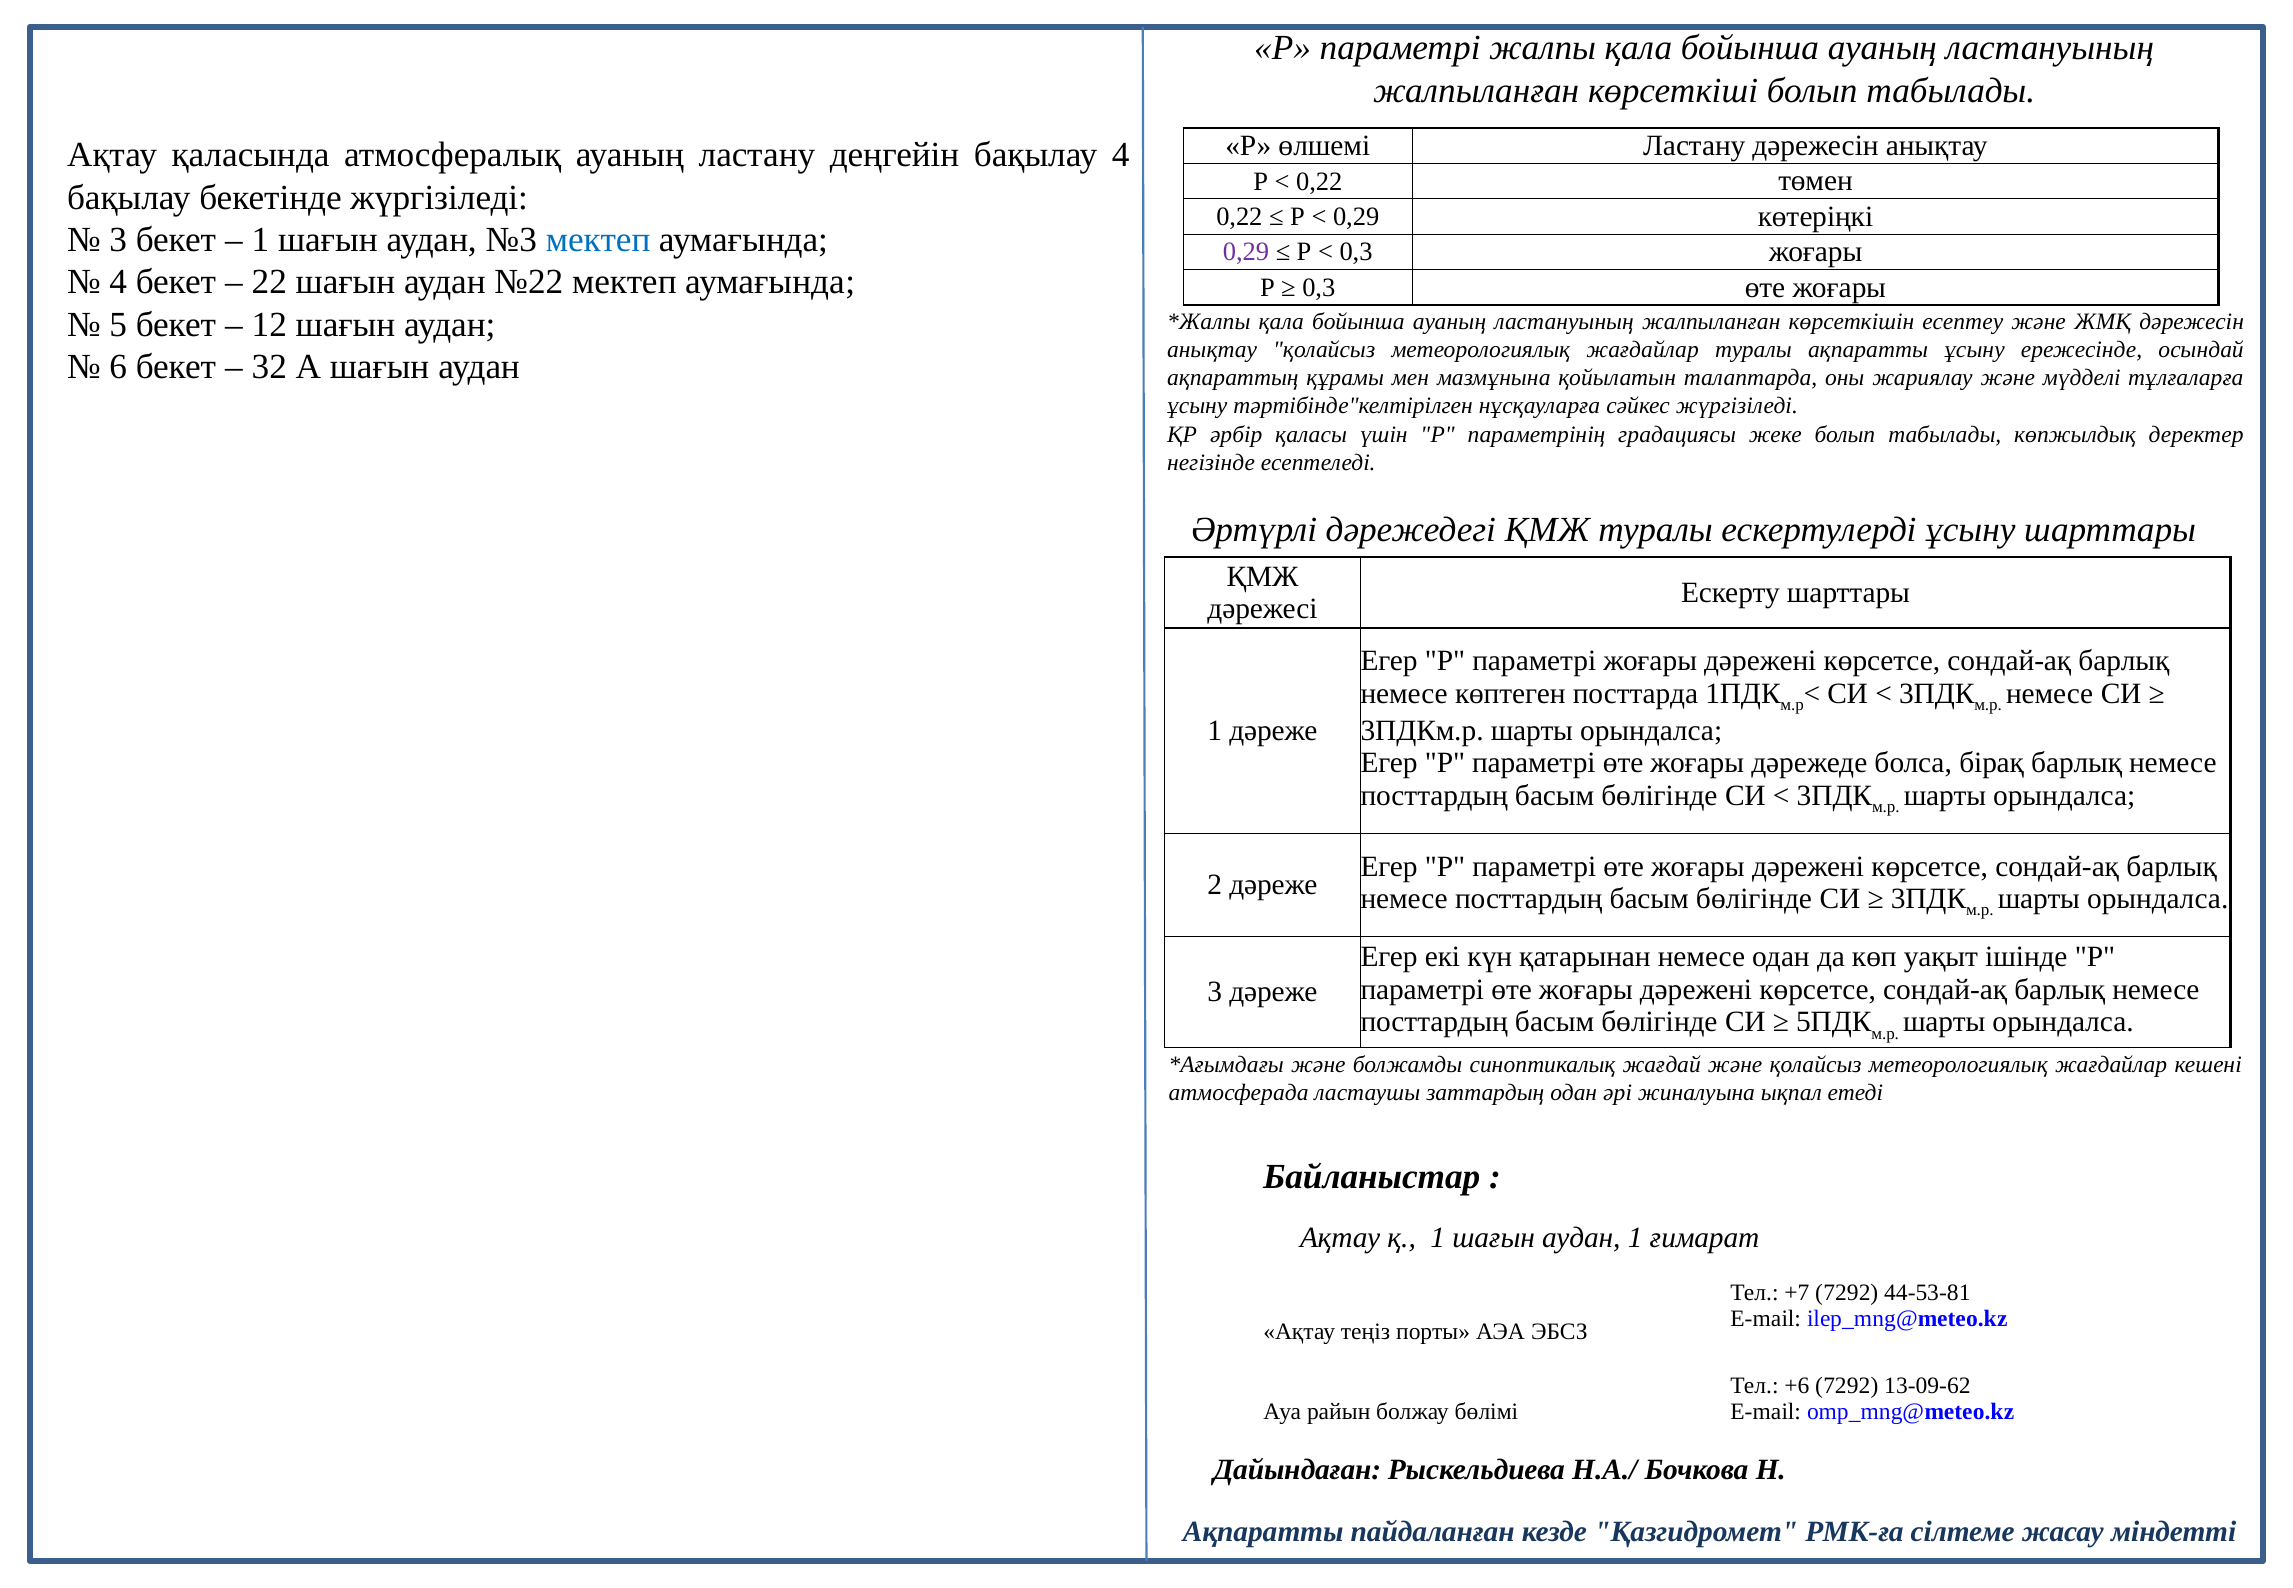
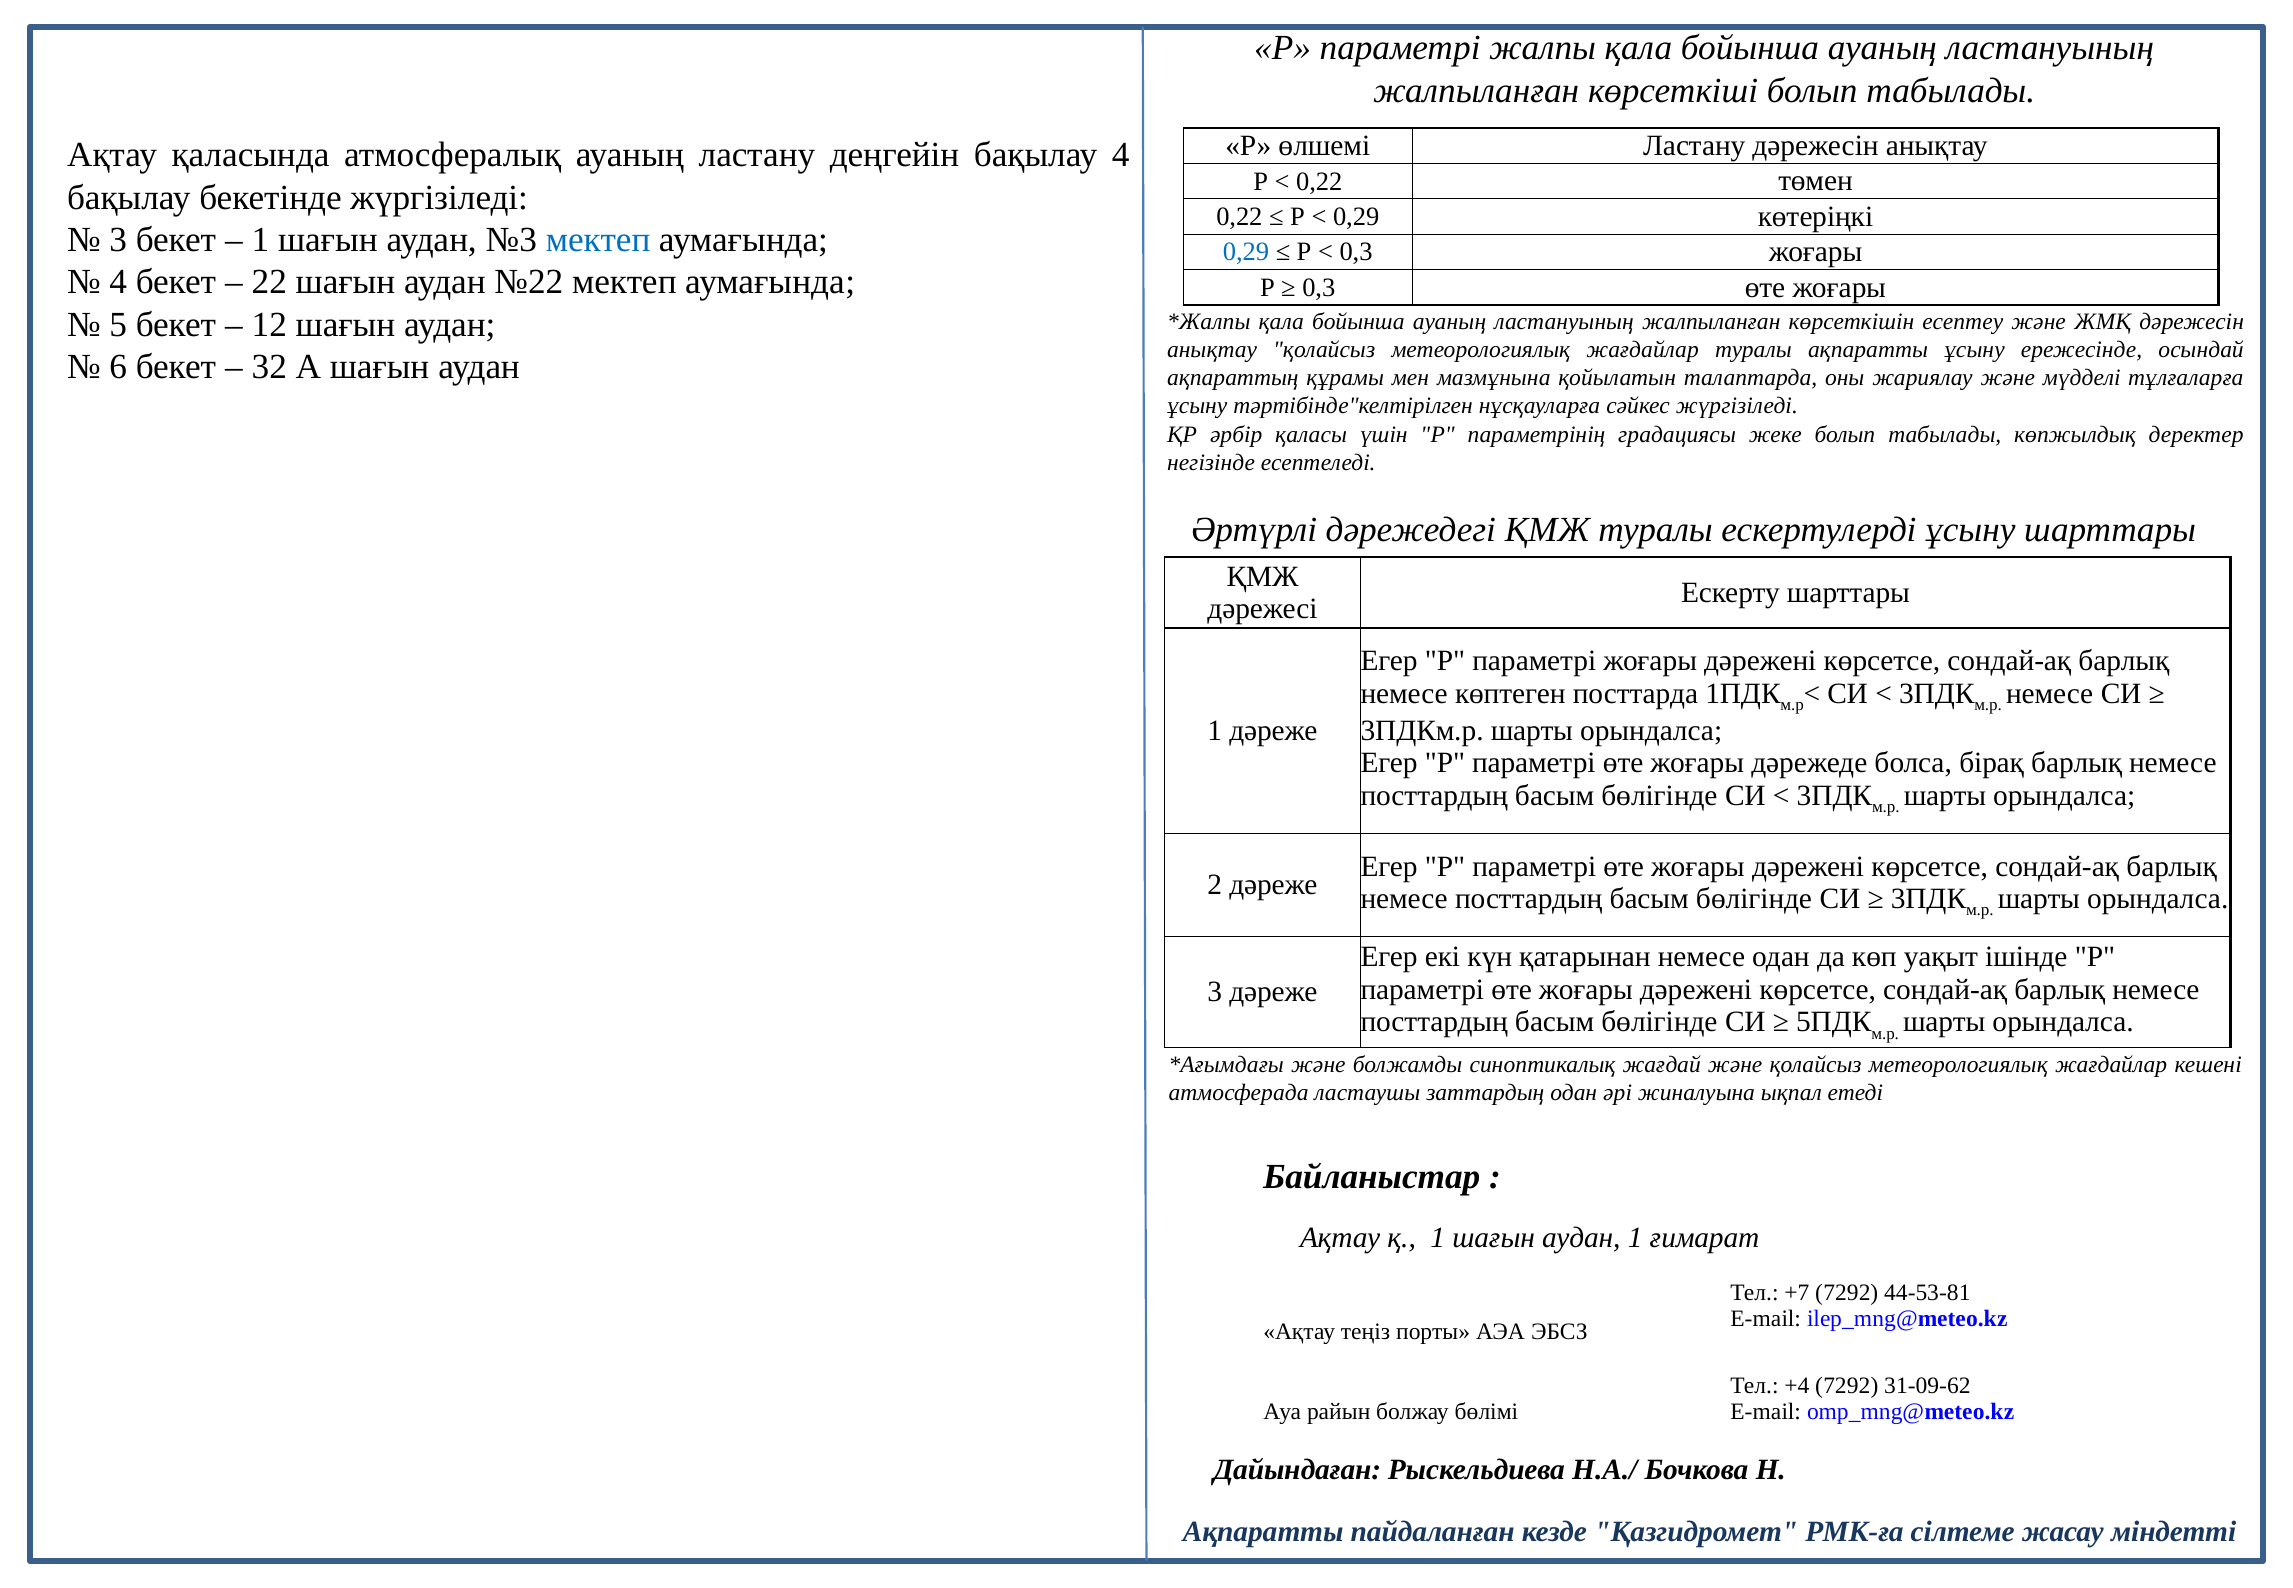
0,29 colour: purple -> blue (1246, 252)
+6: +6 -> +4 (1797, 1385)
13-09-62: 13-09-62 -> 31-09-62 (1927, 1385)
